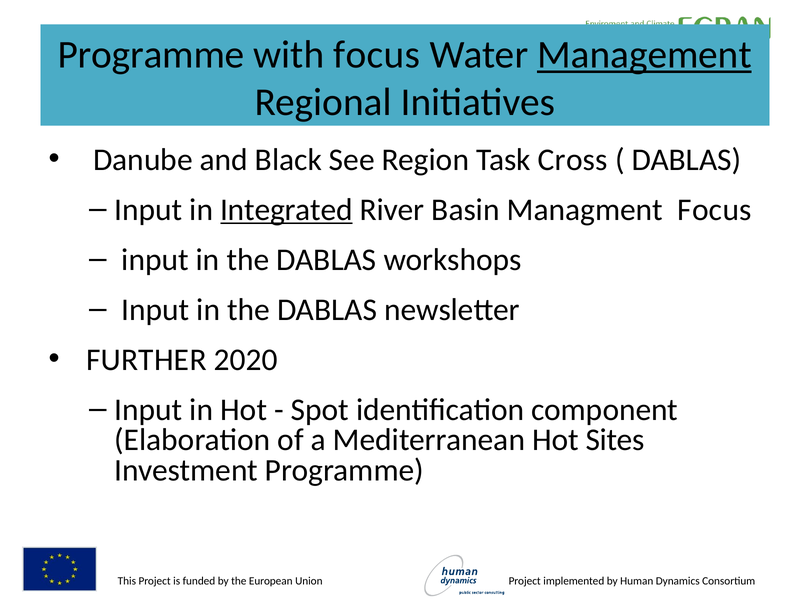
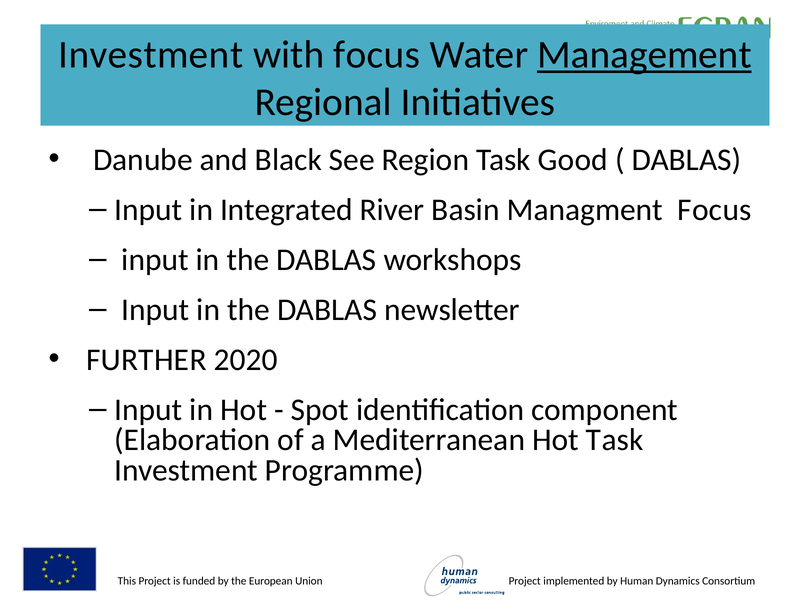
Programme: Programme -> Investment (151, 55)
Cross: Cross -> Good (573, 160)
Integrated underline: present -> none (286, 210)
Hot Sites: Sites -> Task (615, 440)
